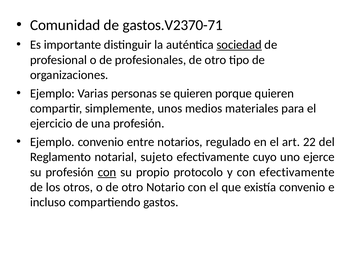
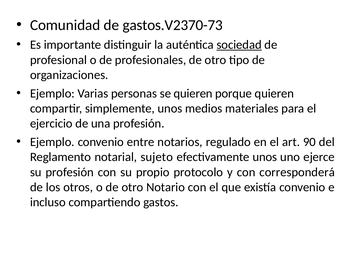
gastos.V2370-71: gastos.V2370-71 -> gastos.V2370-73 (173, 25)
22: 22 -> 90 (309, 142)
efectivamente cuyo: cuyo -> unos (265, 157)
con underline: present -> none (107, 172)
con efectivamente: efectivamente -> corresponderá (297, 172)
